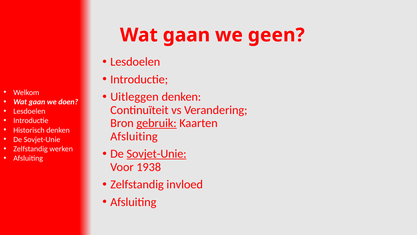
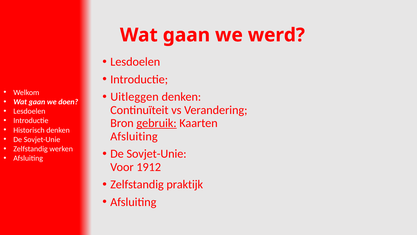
geen: geen -> werd (276, 35)
Sovjet-Unie underline: present -> none (157, 154)
1938: 1938 -> 1912 (149, 167)
invloed: invloed -> praktijk (185, 184)
